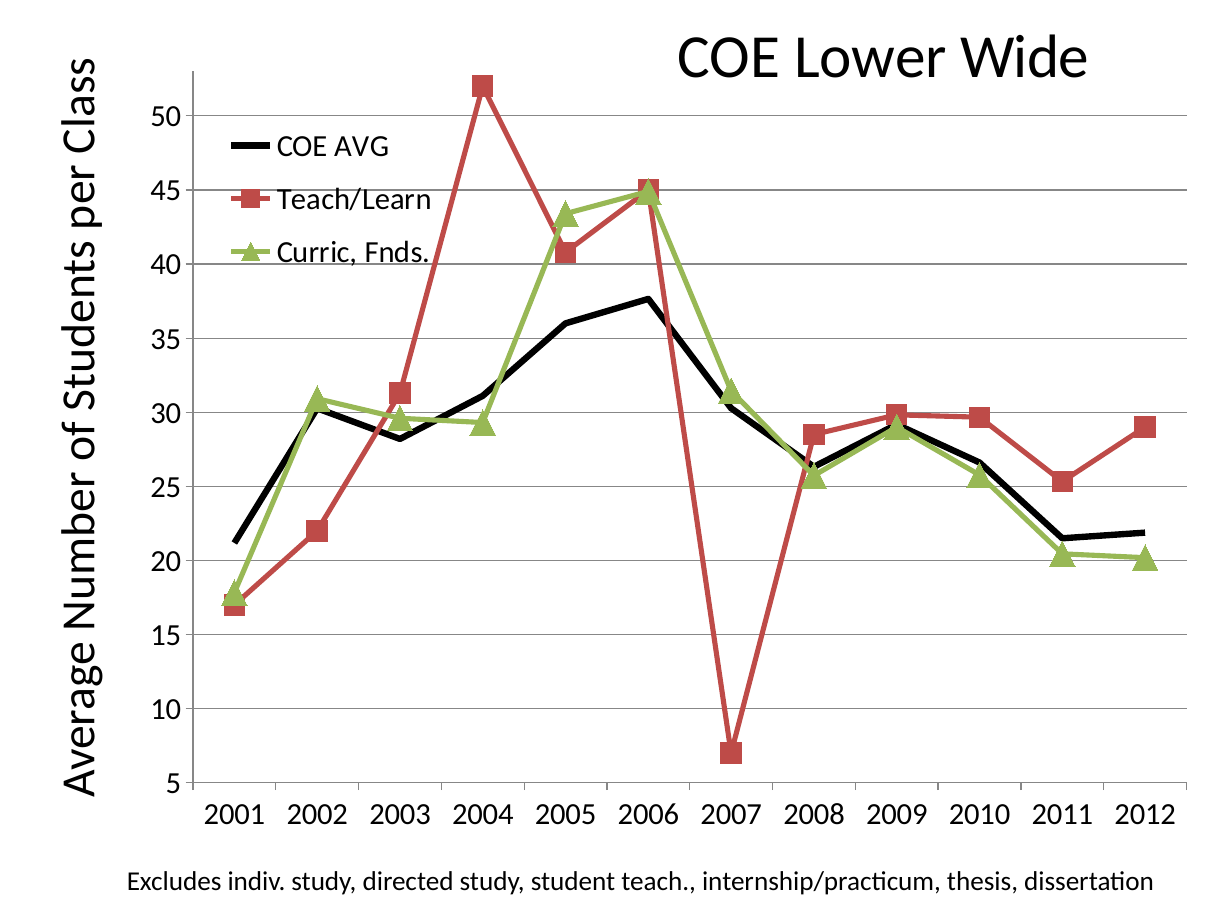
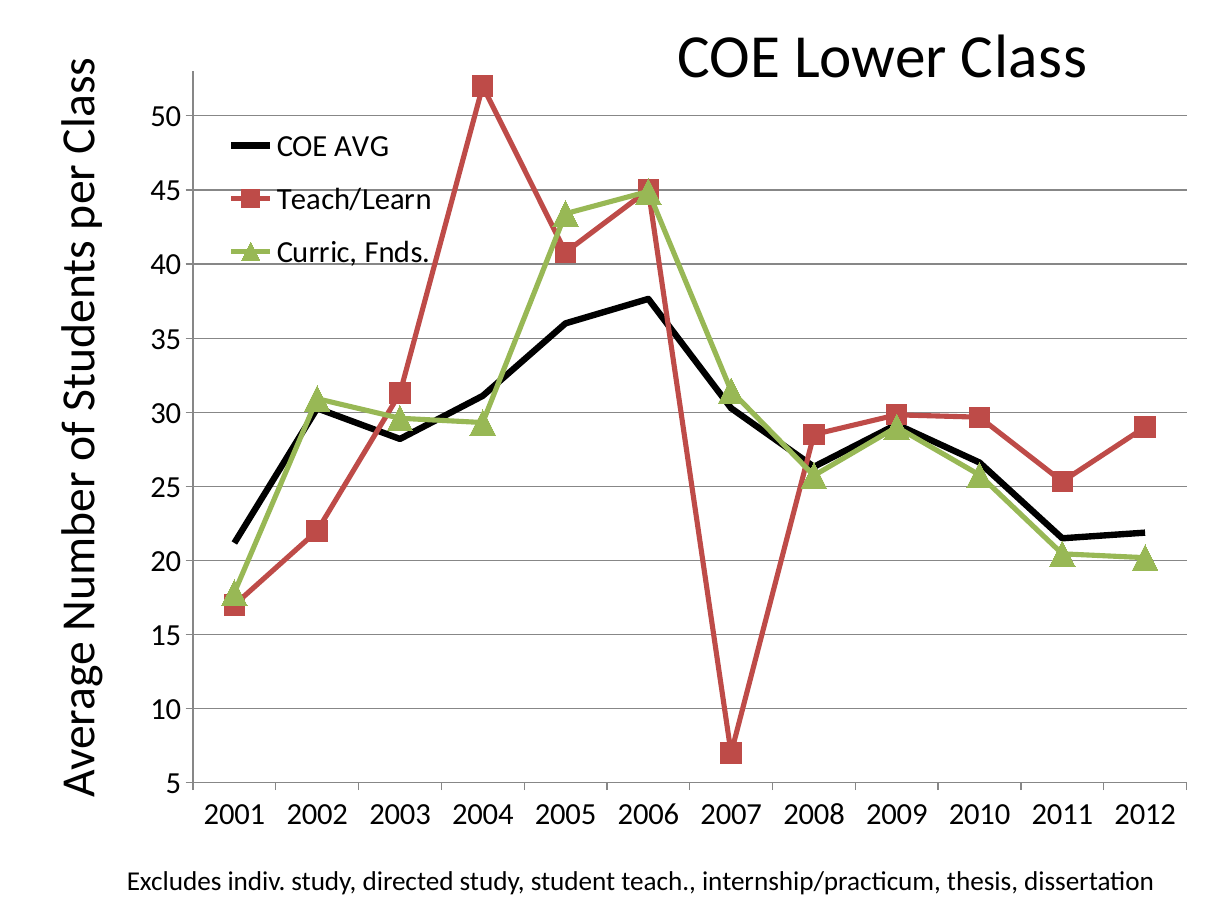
Wide: Wide -> Class (1024, 57)
